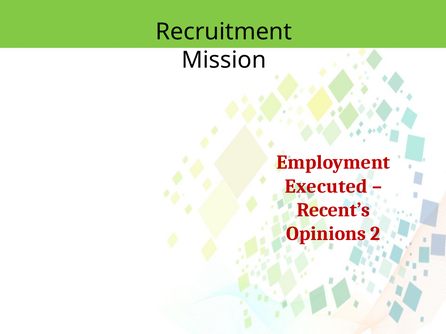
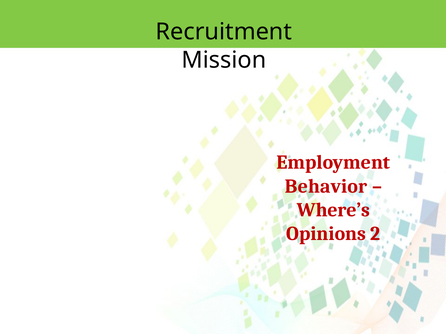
Executed: Executed -> Behavior (326, 186)
Recent’s: Recent’s -> Where’s (333, 210)
